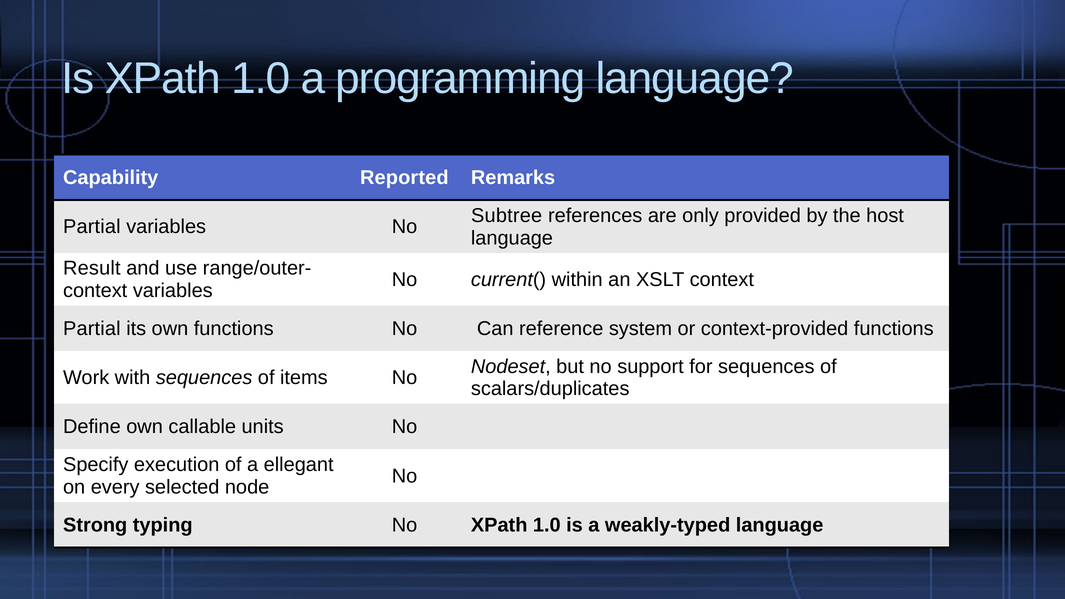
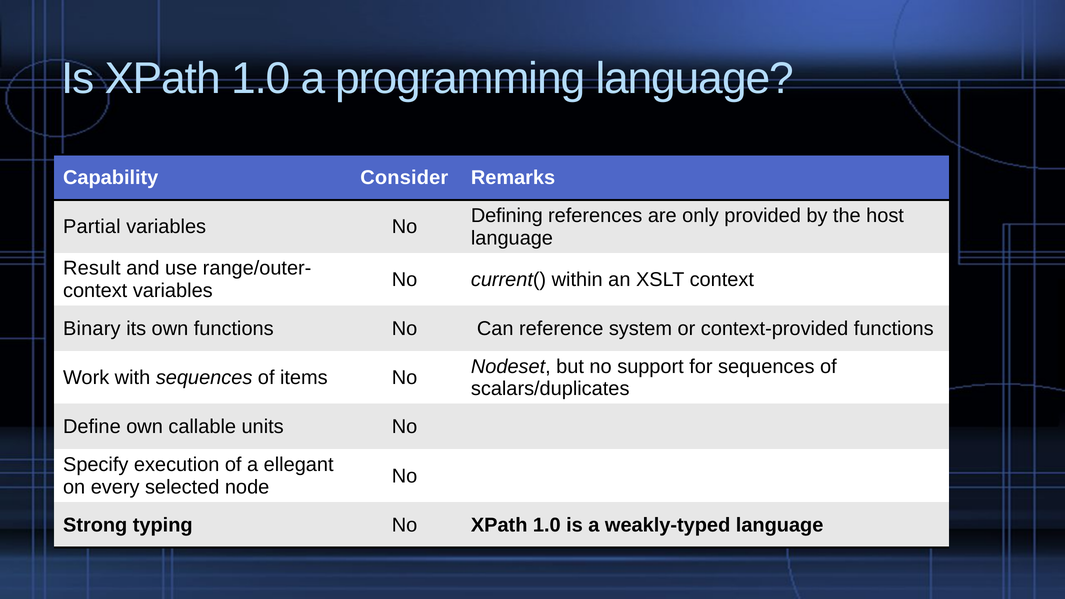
Reported: Reported -> Consider (404, 178)
Subtree: Subtree -> Defining (507, 216)
Partial: Partial -> Binary (92, 329)
